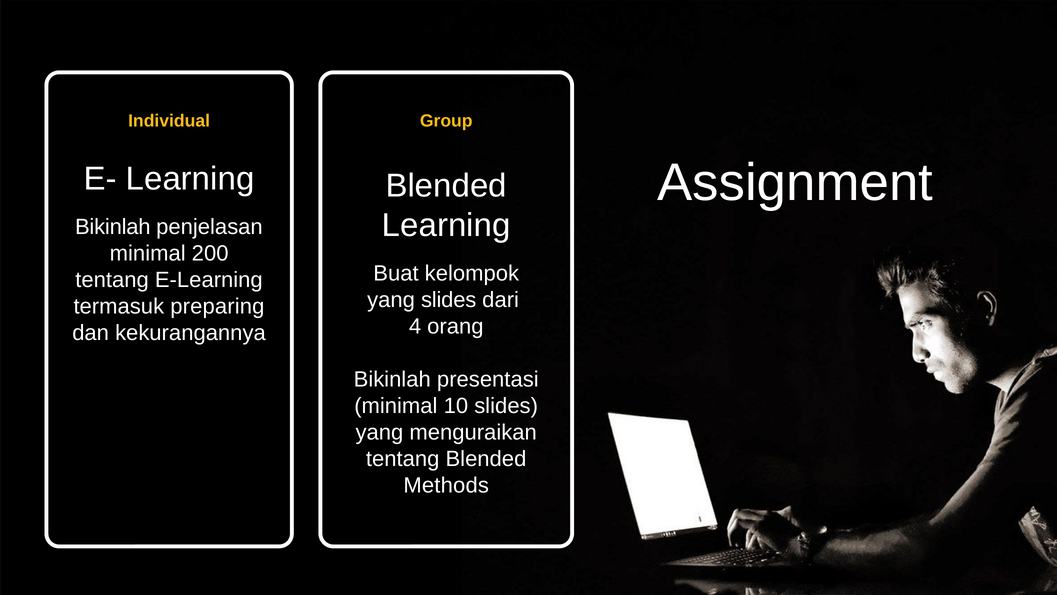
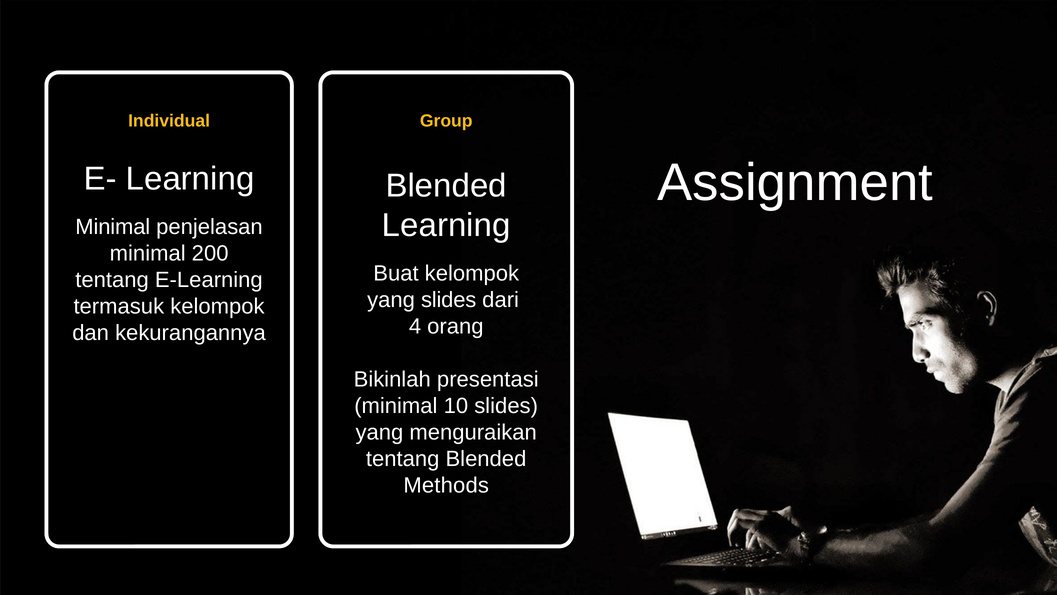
Bikinlah: Bikinlah -> Minimal (113, 227)
termasuk preparing: preparing -> kelompok (217, 306)
